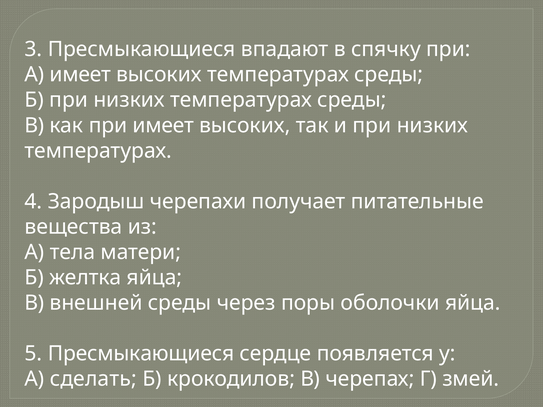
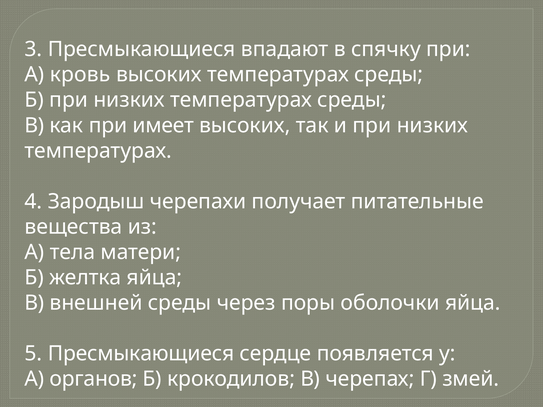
А имеет: имеет -> кровь (80, 75)
сделать: сделать -> органов (93, 379)
